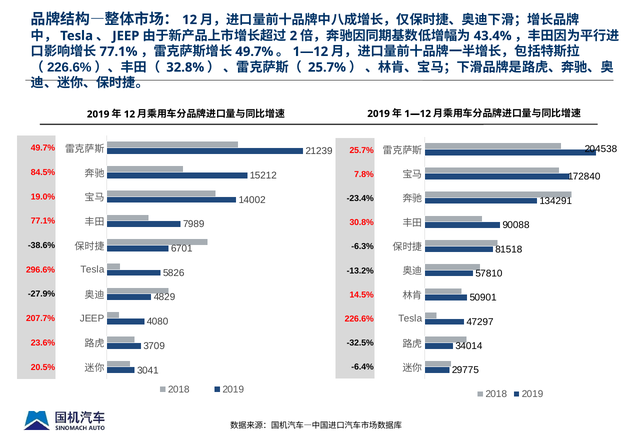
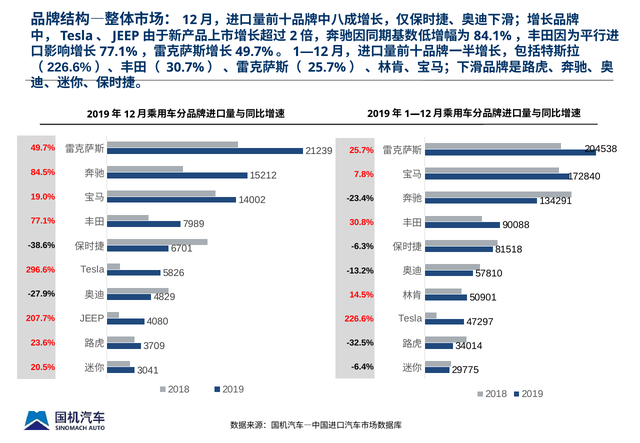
43.4%: 43.4% -> 84.1% (493, 36)
32.8%: 32.8% -> 30.7% (185, 67)
